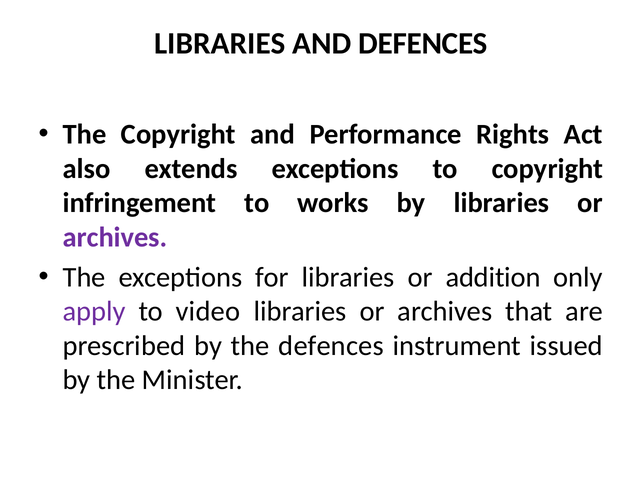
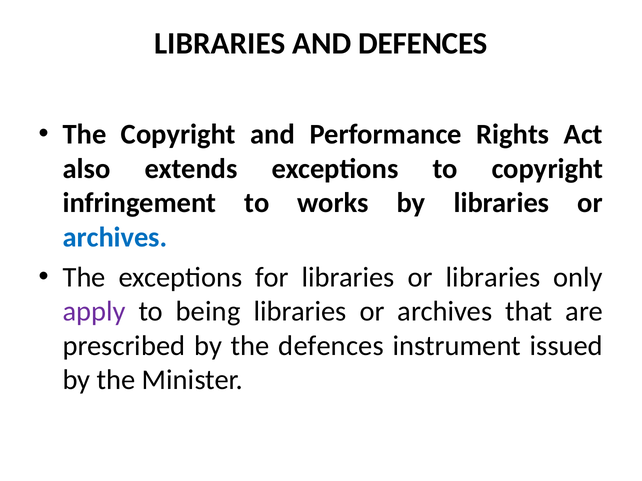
archives colour: purple -> blue (115, 238)
or addition: addition -> libraries (493, 278)
video: video -> being (208, 312)
